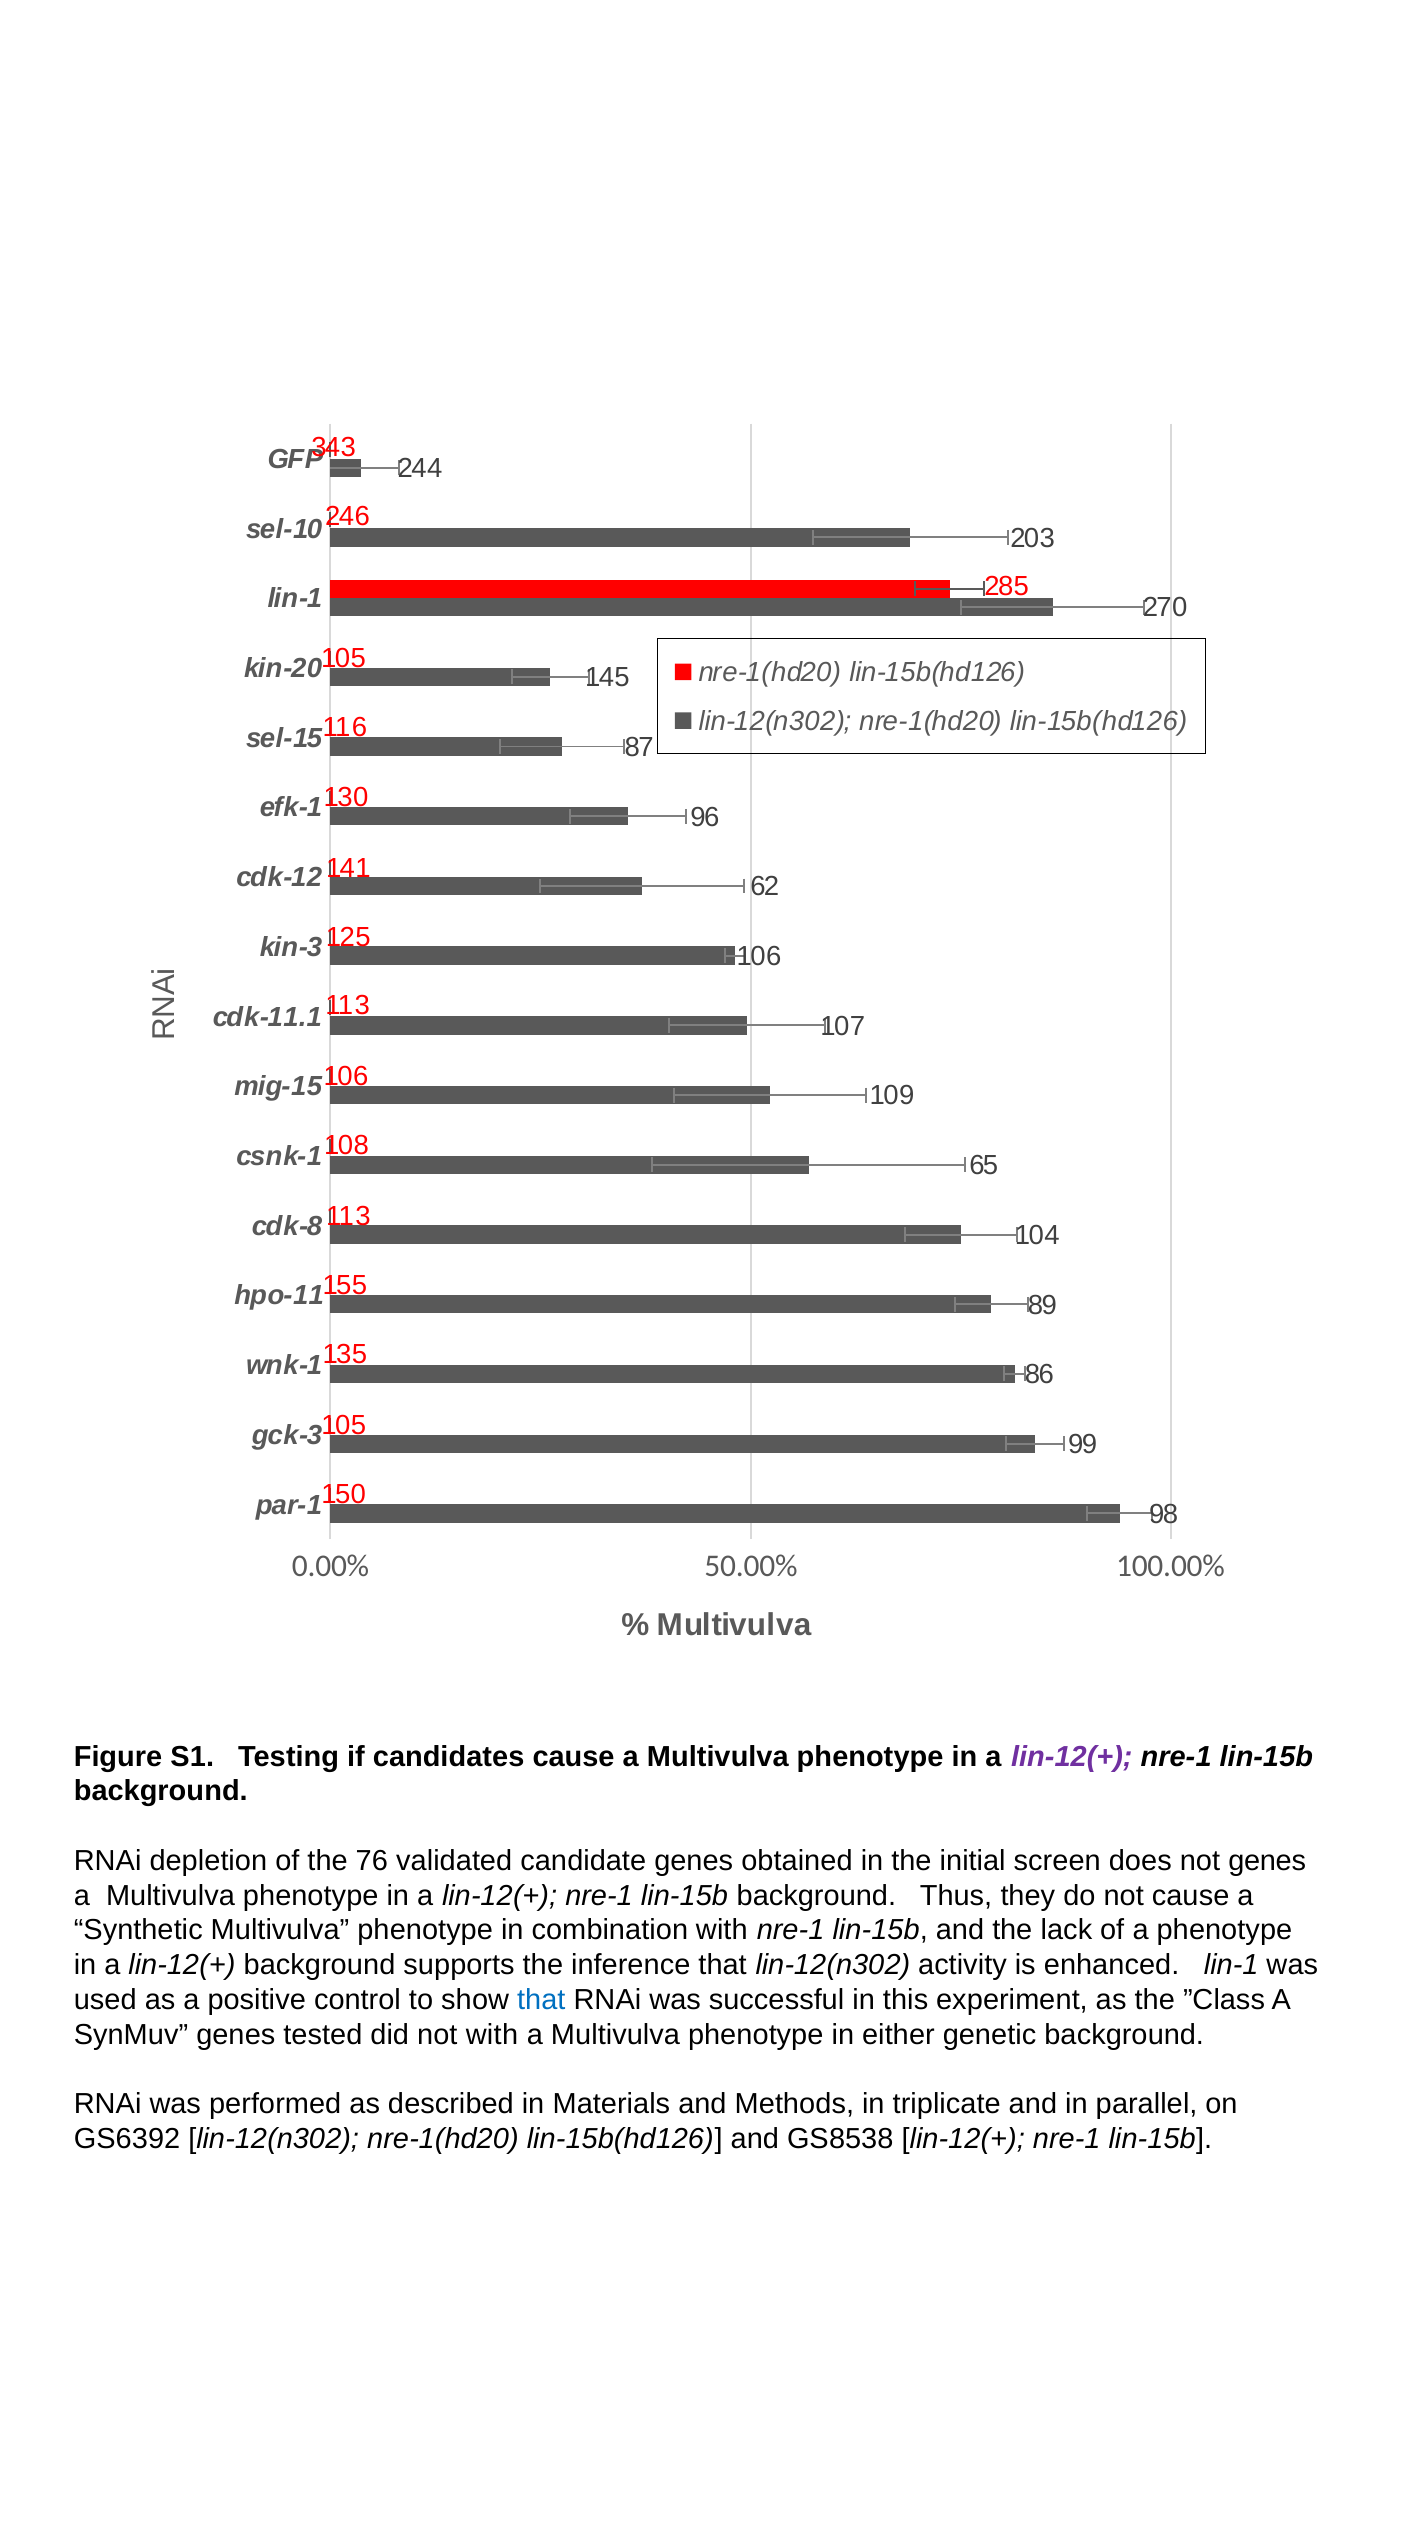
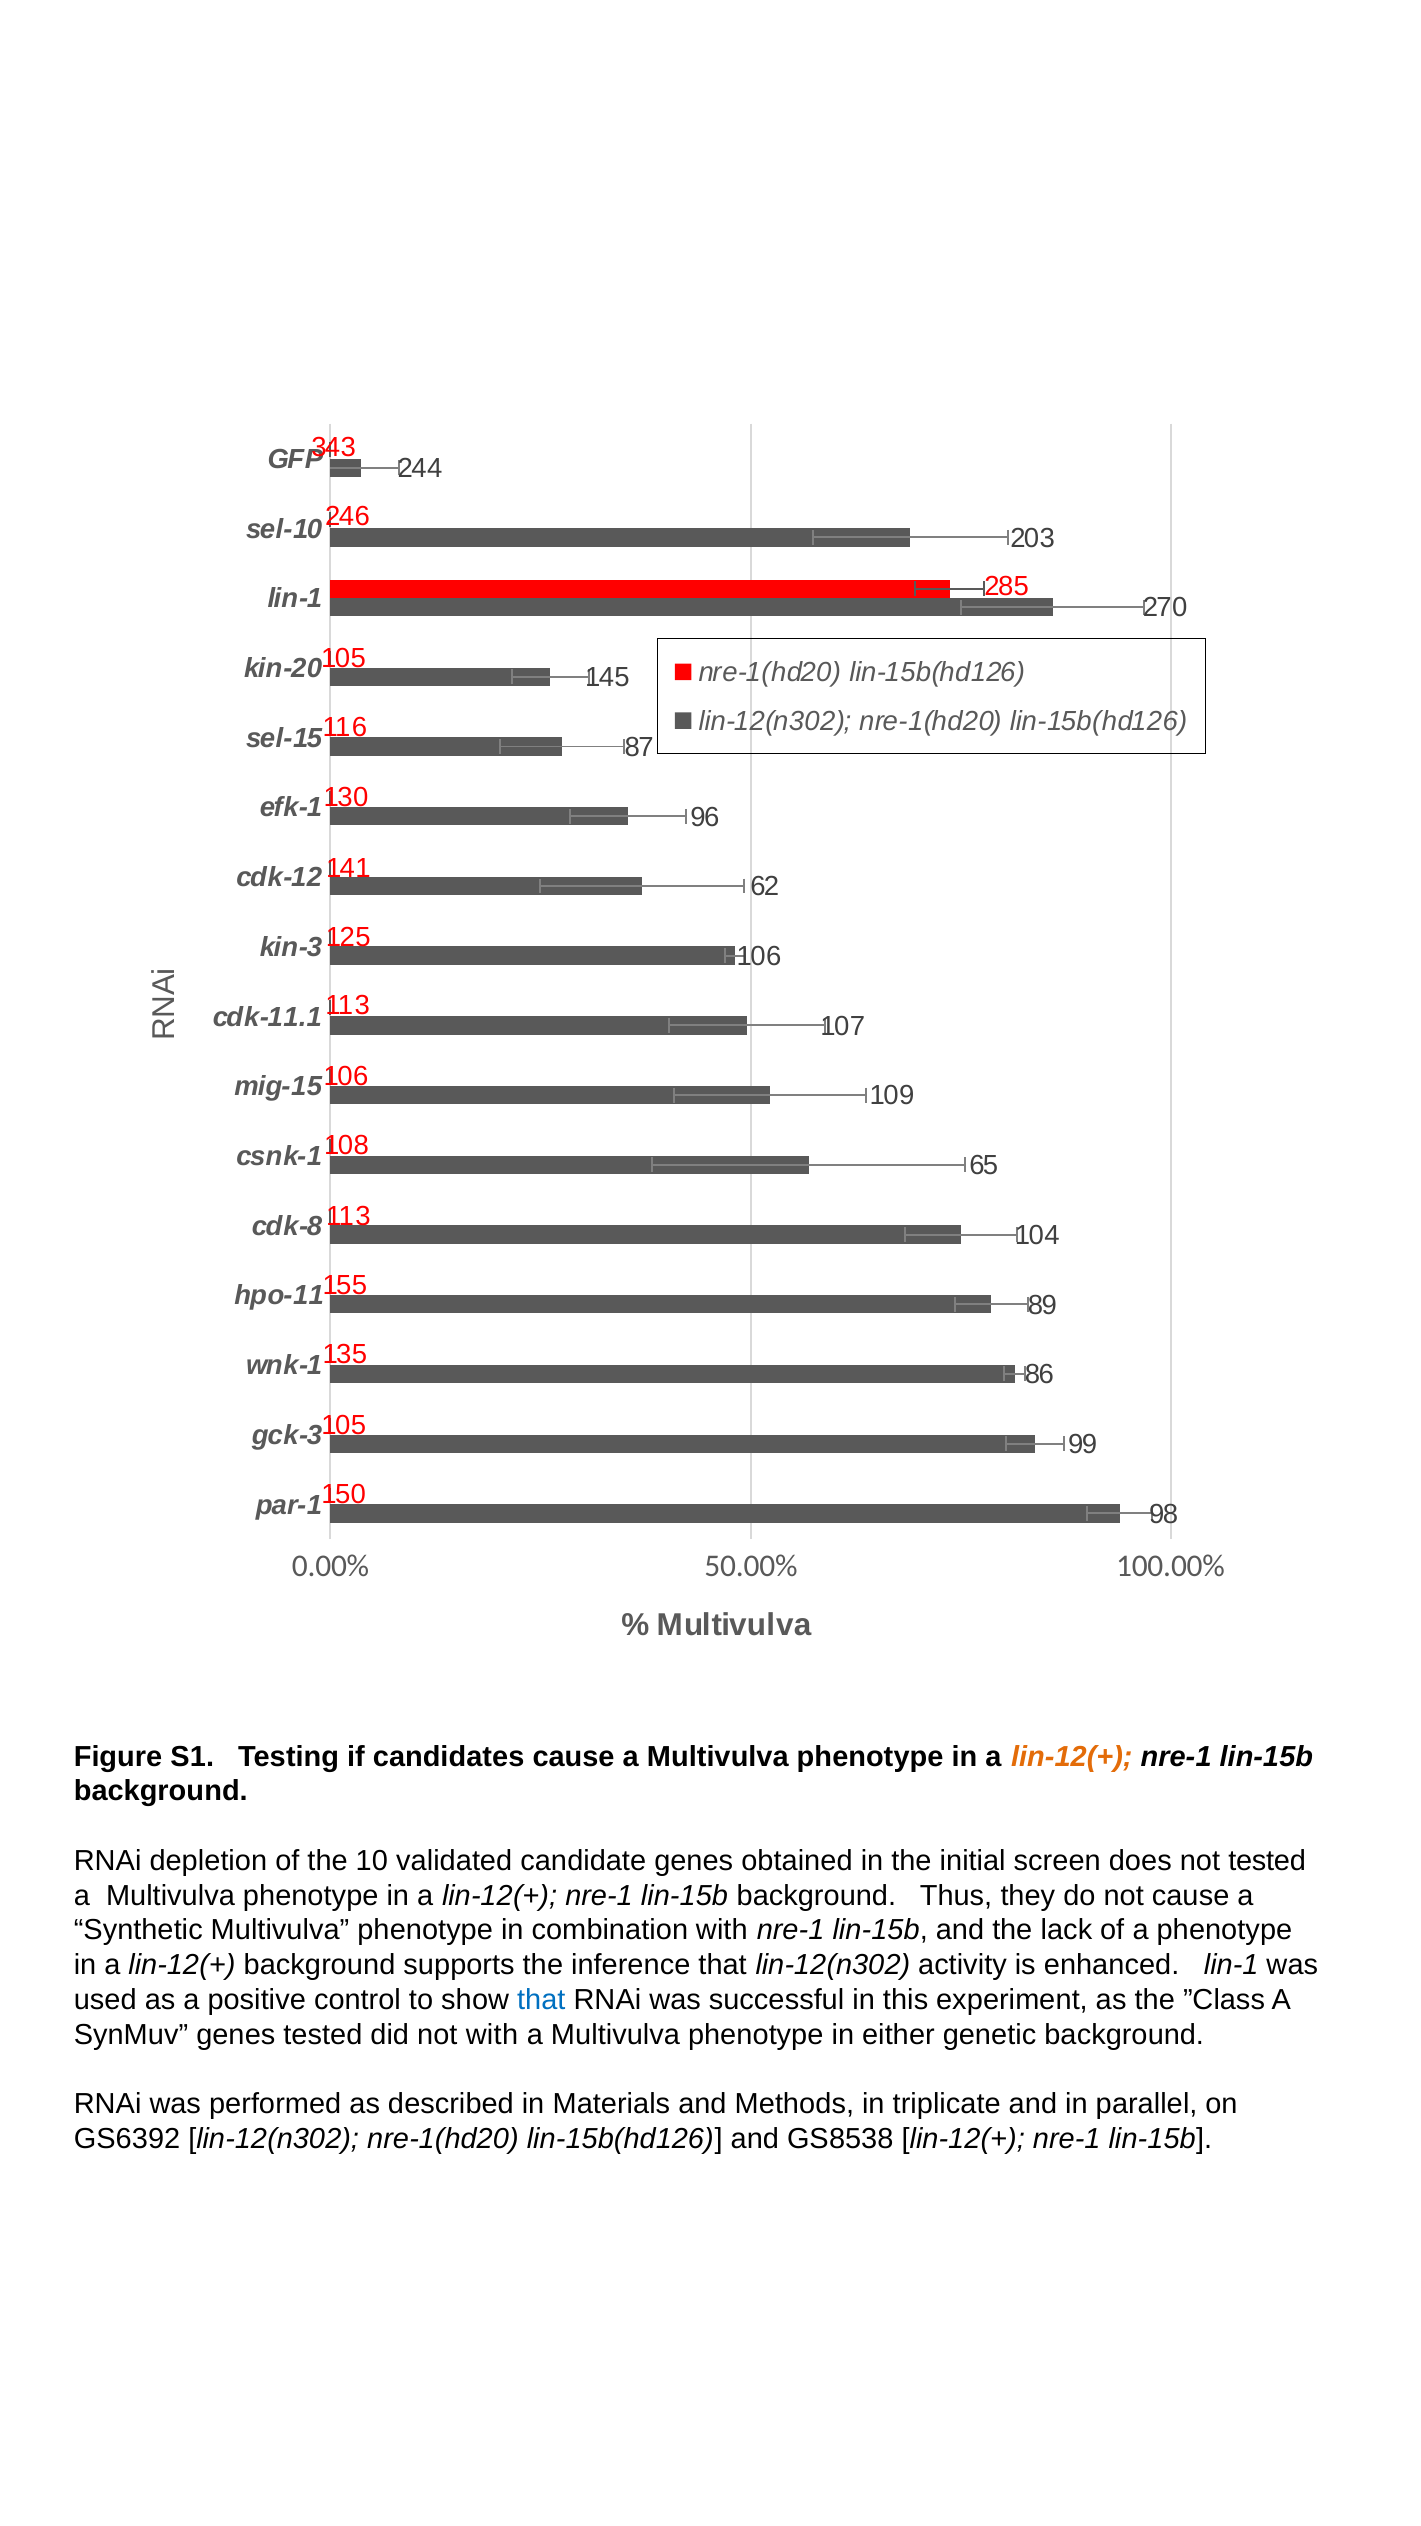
lin-12(+ colour: purple -> orange (1072, 1757)
76: 76 -> 10 (372, 1861)
not genes: genes -> tested (1267, 1861)
